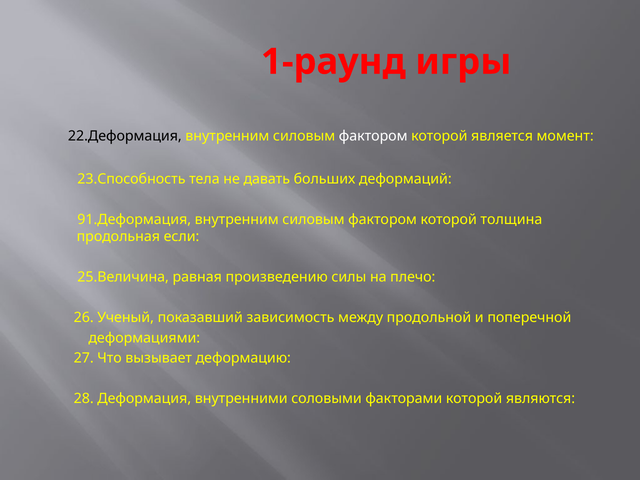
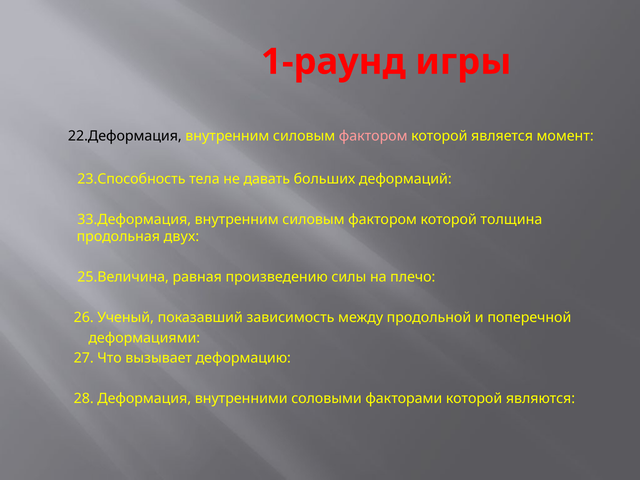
фактором colour: white -> pink (373, 136)
91.Деформация: 91.Деформация -> 33.Деформация (134, 220)
если: если -> двух (181, 237)
